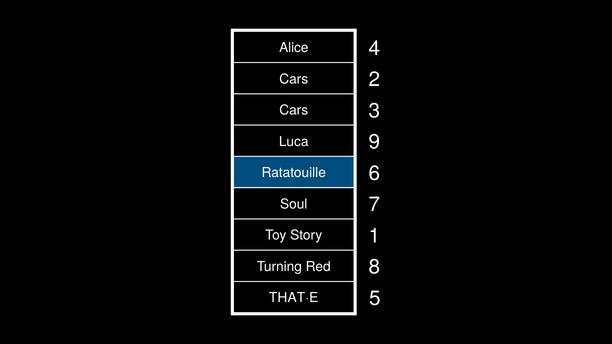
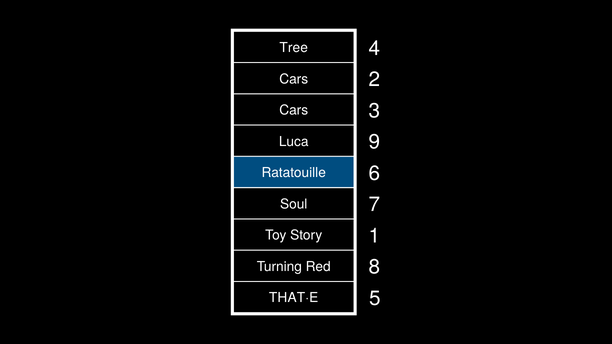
Alice: Alice -> Tree (294, 48)
